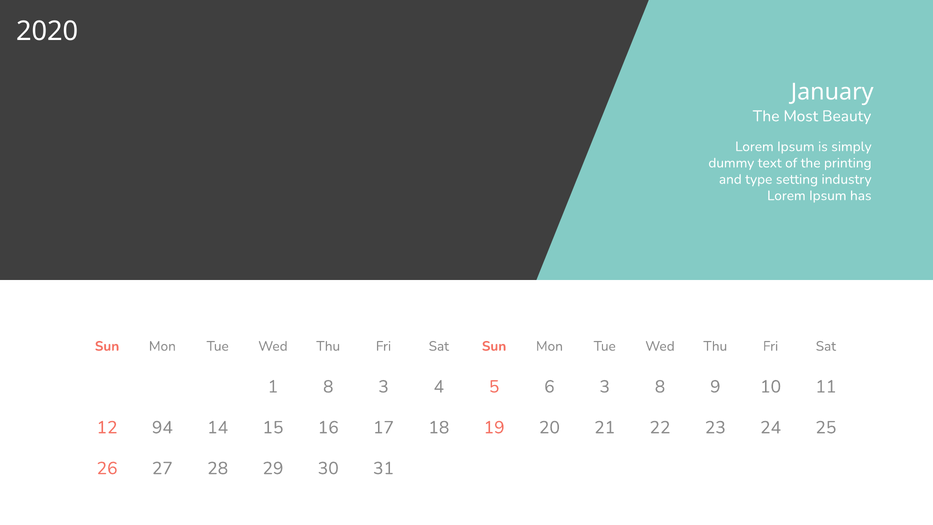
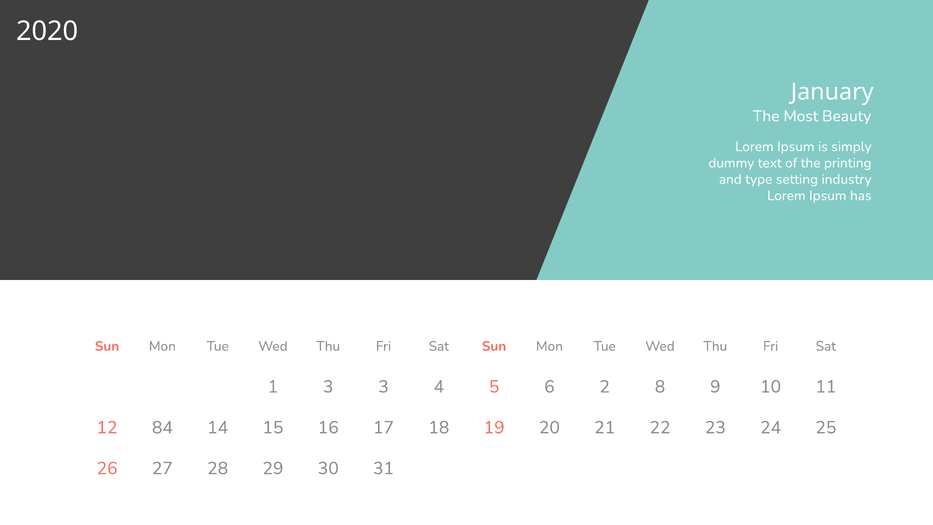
1 8: 8 -> 3 (328, 387)
6 3: 3 -> 2 (605, 387)
94: 94 -> 84 (162, 427)
